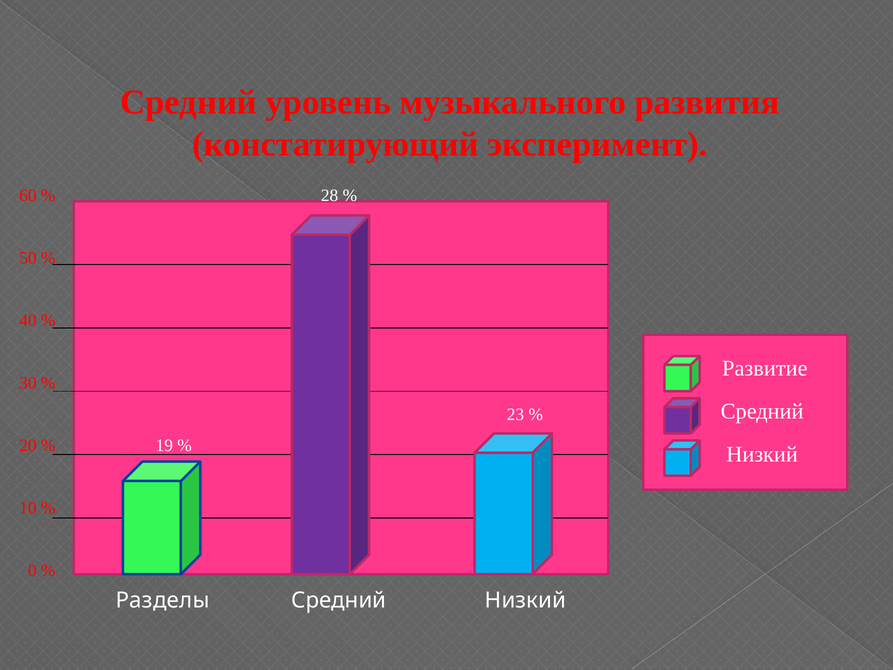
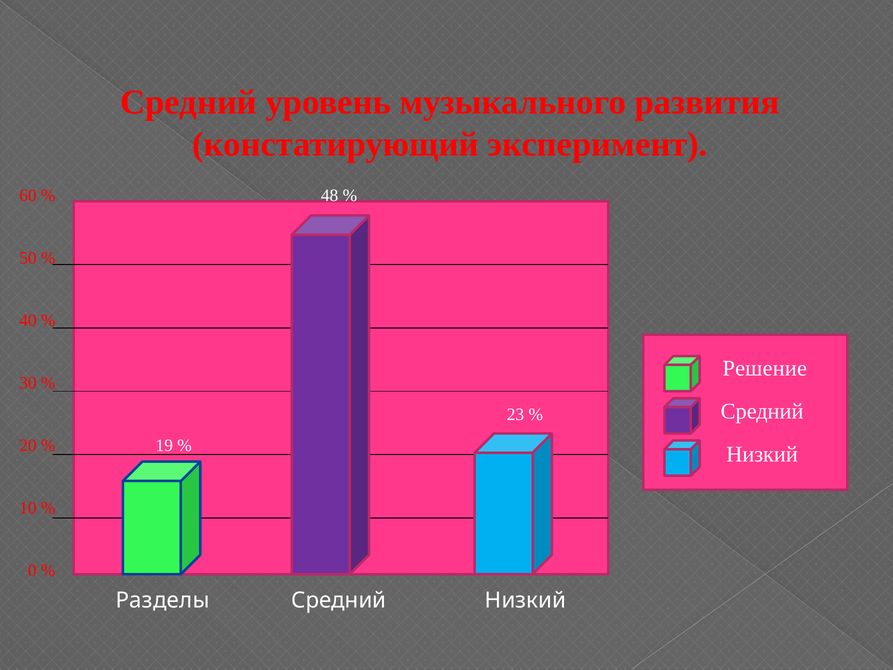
28: 28 -> 48 (330, 195)
Развитие: Развитие -> Решение (765, 368)
